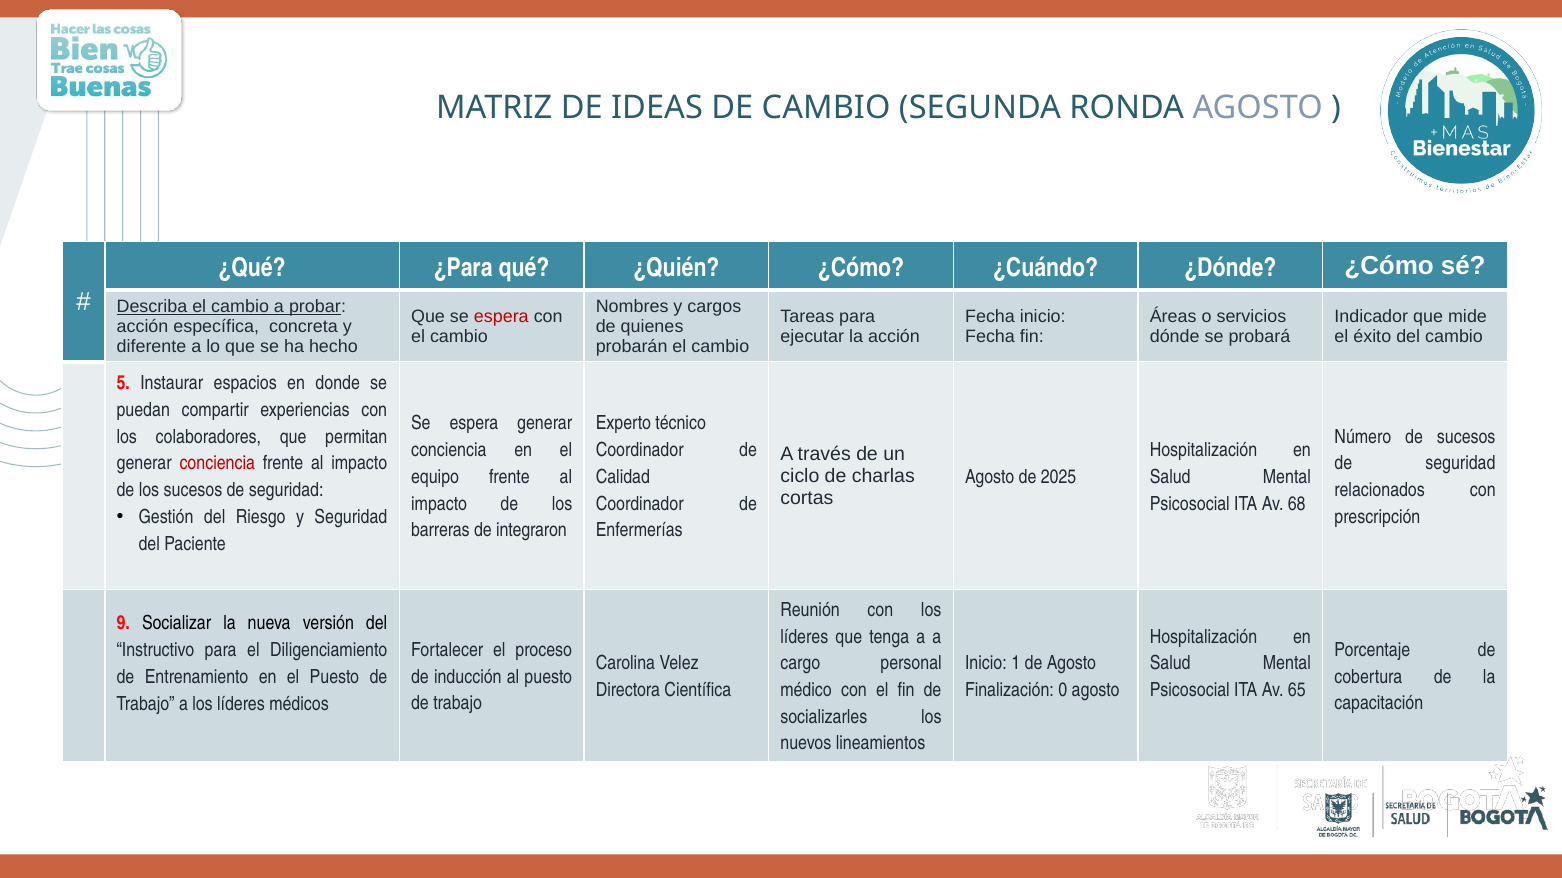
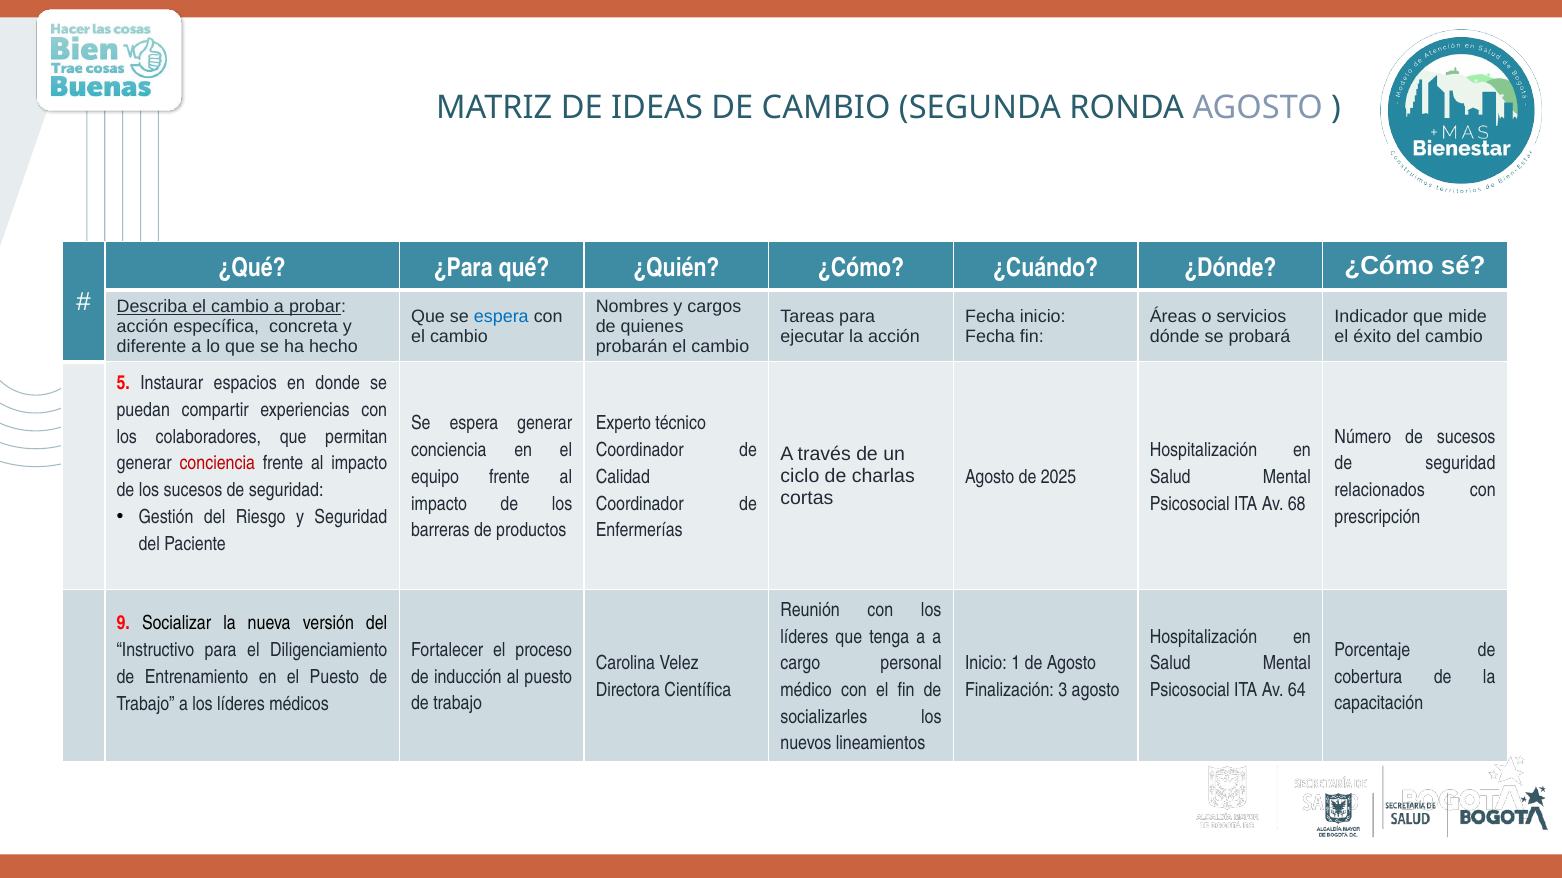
espera colour: red -> blue (501, 316)
integraron: integraron -> productos (531, 531)
0: 0 -> 3 (1063, 691)
65: 65 -> 64 (1297, 691)
